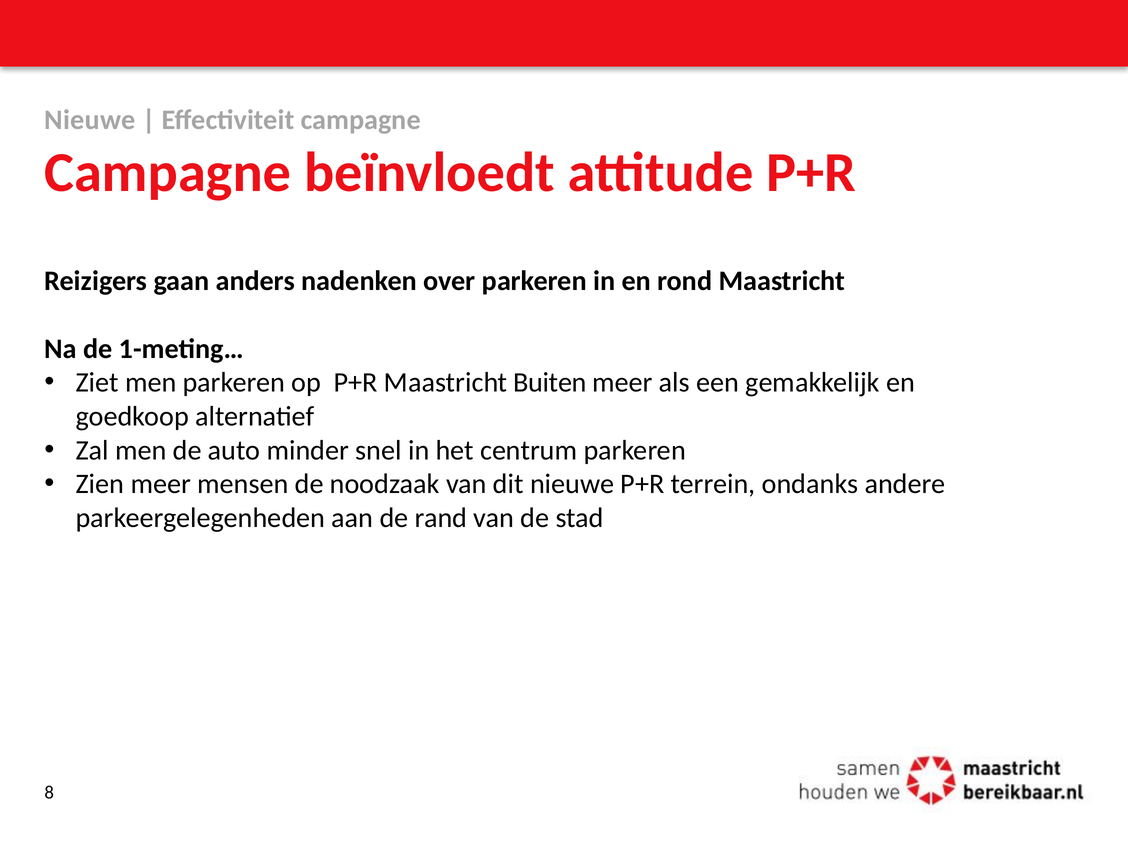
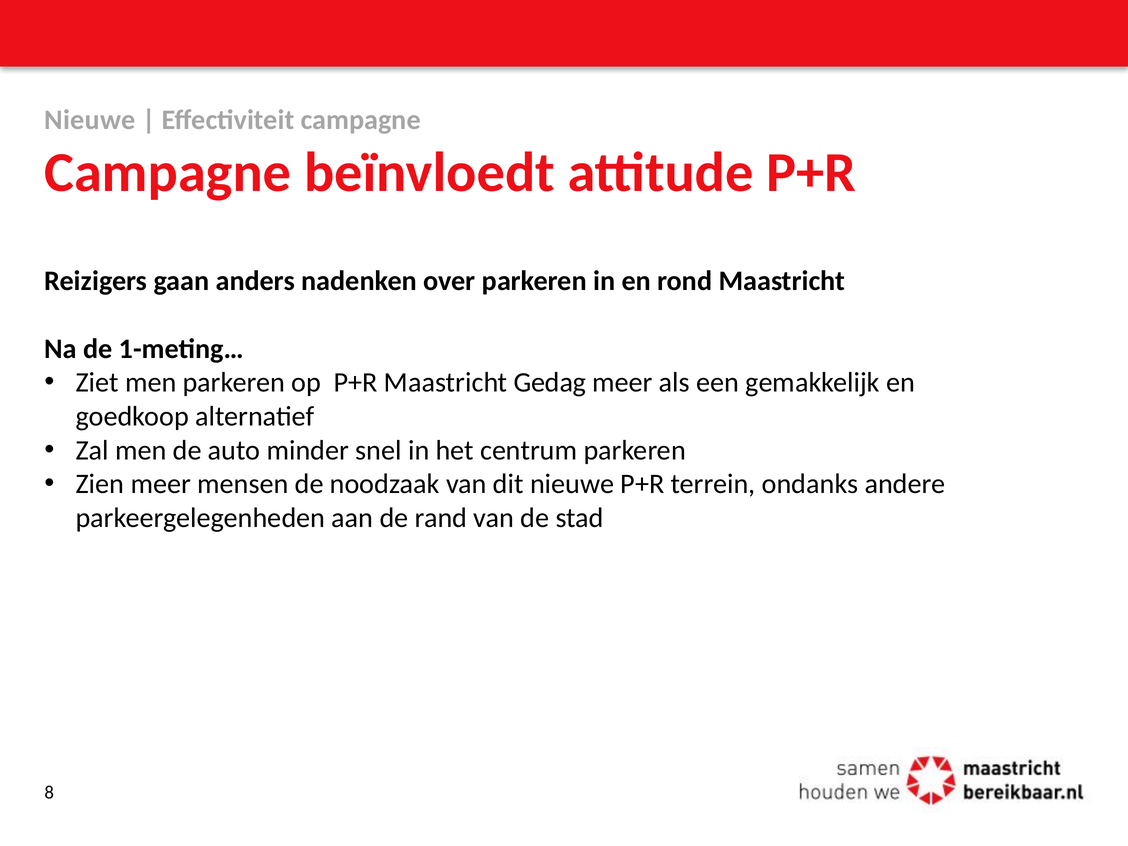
Buiten: Buiten -> Gedag (550, 383)
